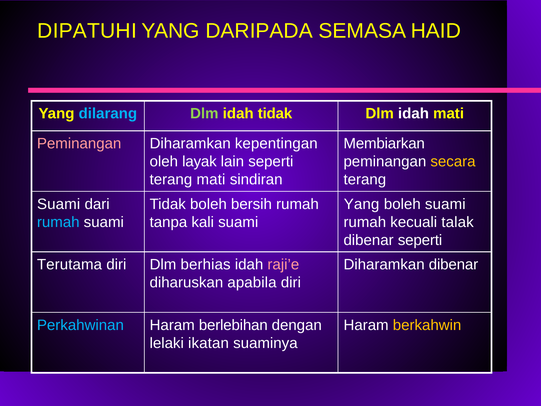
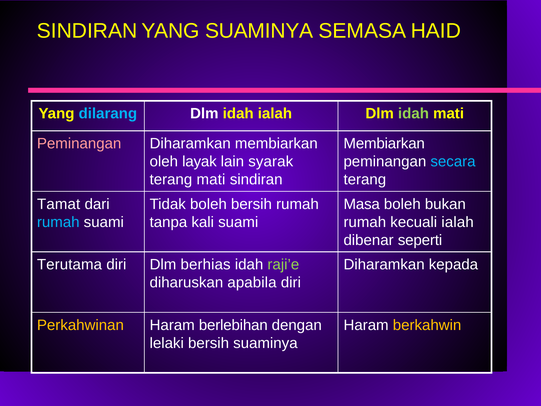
DIPATUHI: DIPATUHI -> SINDIRAN (87, 31)
YANG DARIPADA: DARIPADA -> SUAMINYA (259, 31)
Dlm colour: light green -> white (204, 113)
idah tidak: tidak -> ialah (275, 113)
idah colour: white -> light green (413, 113)
Diharamkan kepentingan: kepentingan -> membiarkan (276, 143)
lain seperti: seperti -> syarak (271, 162)
secara colour: yellow -> light blue (453, 162)
Suami: Suami -> Tamat (59, 204)
Yang: Yang -> Masa (362, 204)
boleh suami: suami -> bukan (445, 204)
kecuali talak: talak -> ialah (458, 222)
raji’e colour: pink -> light green (283, 264)
Diharamkan dibenar: dibenar -> kepada (453, 264)
Perkahwinan colour: light blue -> yellow (80, 325)
lelaki ikatan: ikatan -> bersih (209, 343)
